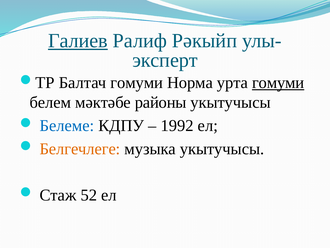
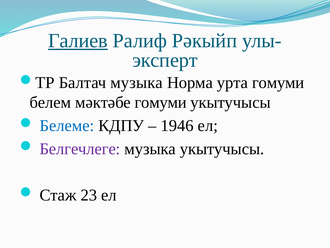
Балтач гомуми: гомуми -> музыка (137, 83)
гомуми underline: present -> none (278, 83)
мәктәбе районы: районы -> гомуми (161, 102)
1992: 1992 -> 1946 (177, 125)
Белгечлеге colour: orange -> purple (80, 149)
52: 52 -> 23 (89, 195)
